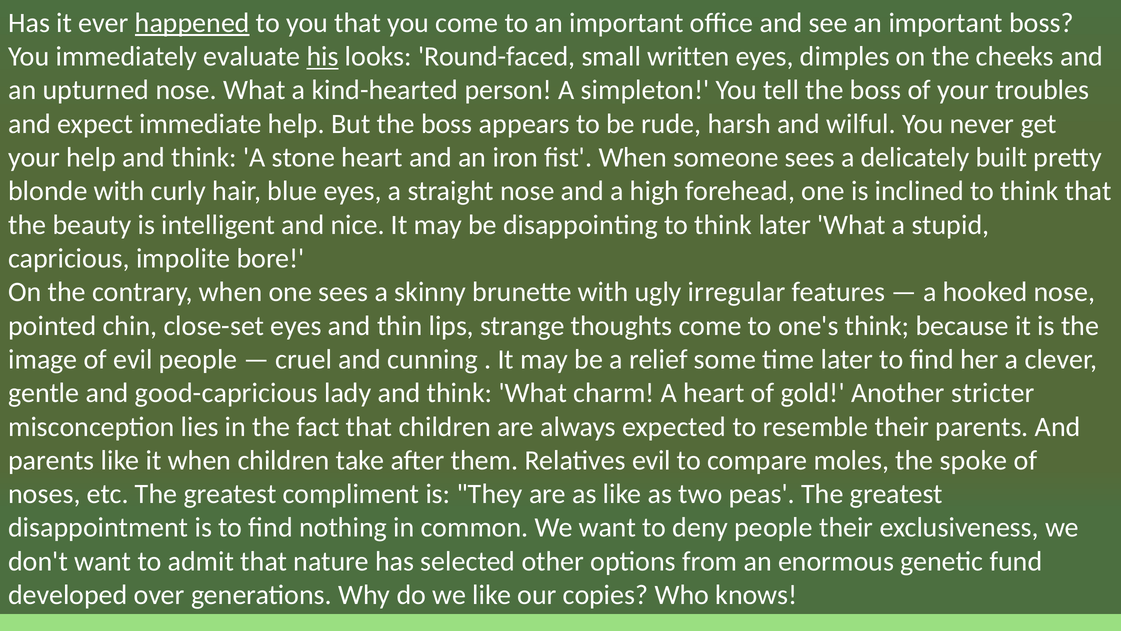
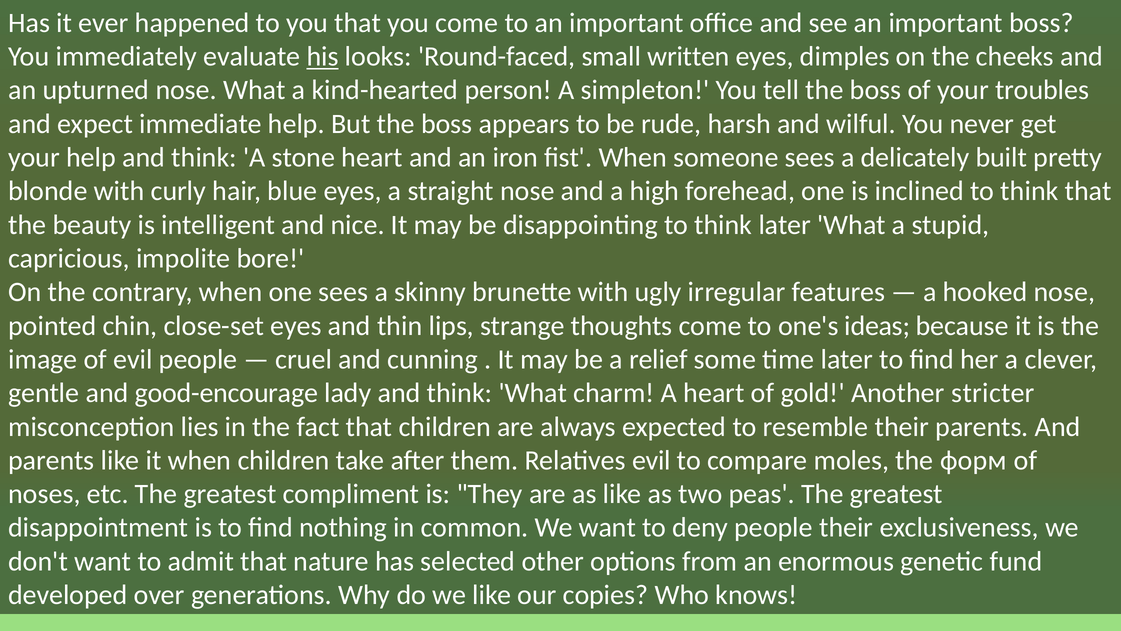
happened underline: present -> none (192, 23)
one's think: think -> ideas (877, 326)
good-capricious: good-capricious -> good-encourage (226, 393)
spoke: spoke -> форм (973, 460)
